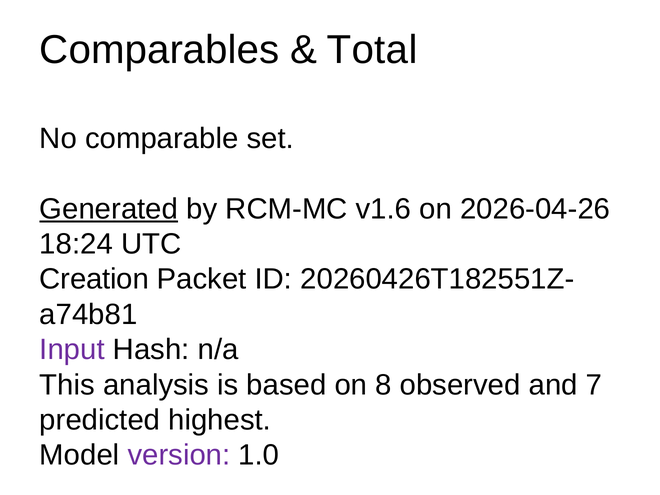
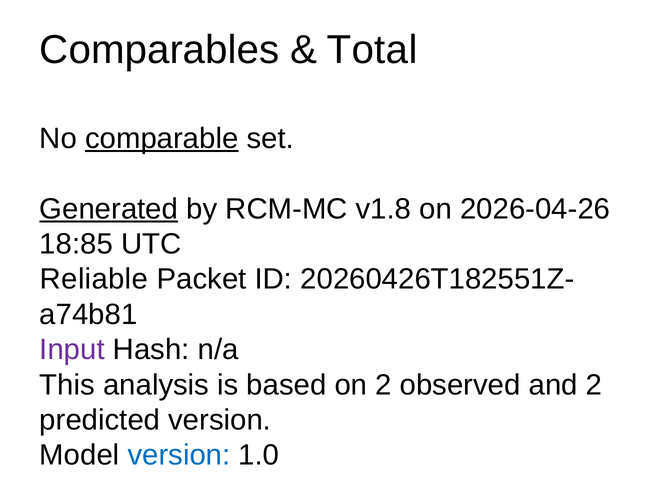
comparable underline: none -> present (162, 138)
v1.6: v1.6 -> v1.8 (384, 209)
18:24: 18:24 -> 18:85 (76, 244)
Creation: Creation -> Reliable (94, 279)
on 8: 8 -> 2 (384, 385)
and 7: 7 -> 2 (594, 385)
predicted highest: highest -> version (220, 420)
version colour: purple -> blue (179, 455)
